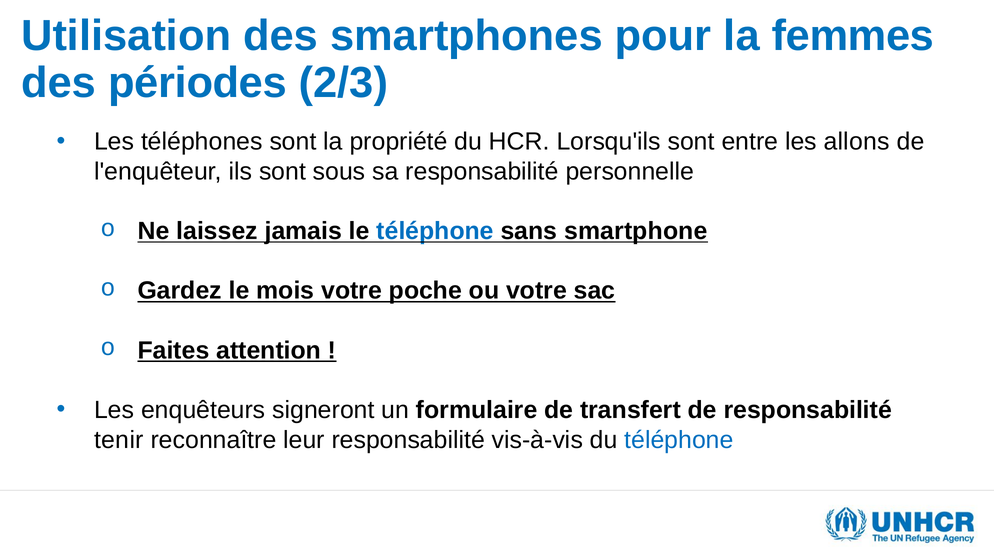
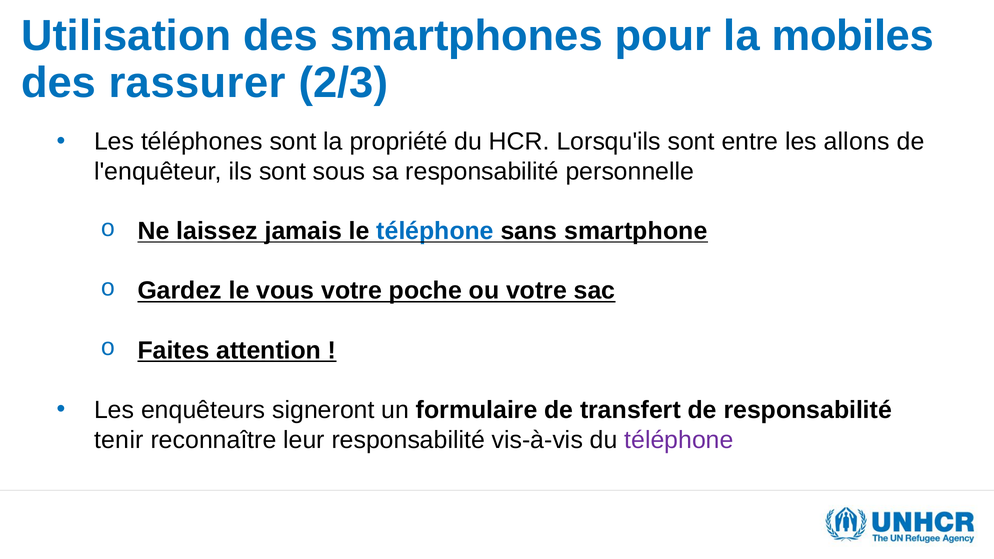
femmes: femmes -> mobiles (853, 36)
périodes: périodes -> rassurer (197, 83)
mois: mois -> vous (285, 291)
téléphone colour: blue -> purple (679, 440)
